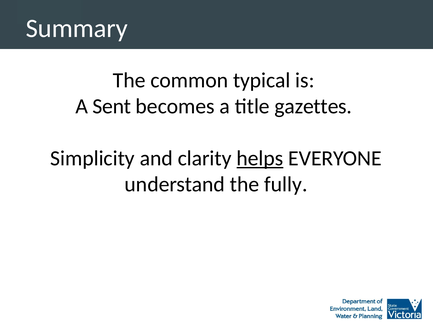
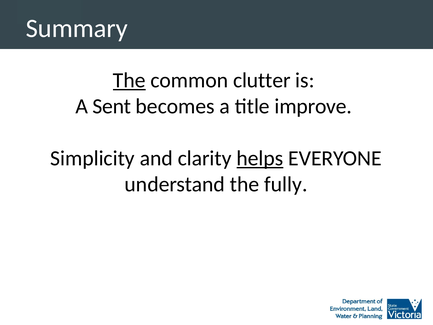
The underline: none -> present (129, 80)
typical: typical -> clutter (262, 80)
gazettes: gazettes -> improve (313, 106)
